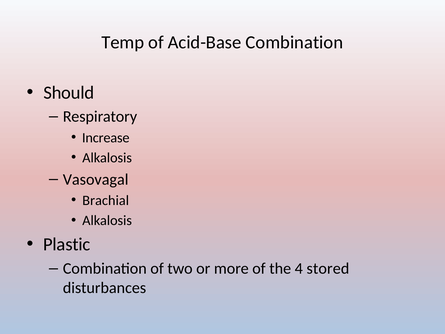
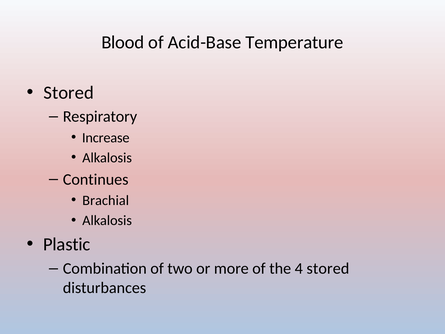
Temp: Temp -> Blood (123, 42)
Acid-Base Combination: Combination -> Temperature (294, 42)
Should: Should -> Stored (69, 93)
Vasovagal: Vasovagal -> Continues (96, 179)
